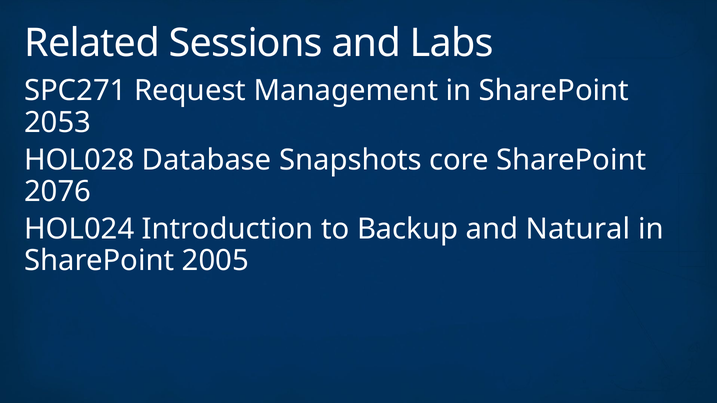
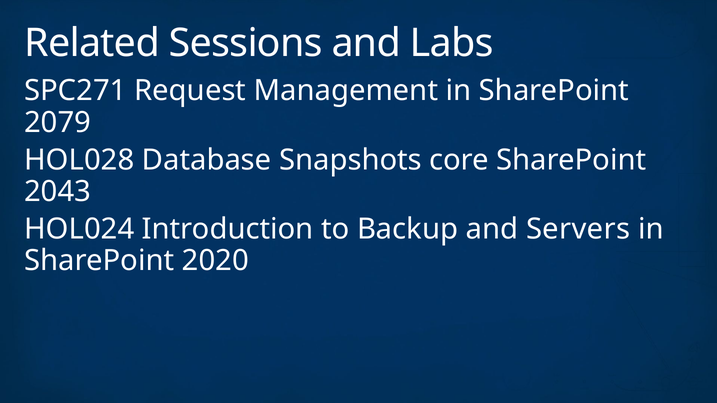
2053: 2053 -> 2079 (58, 122)
2076: 2076 -> 2043 (58, 192)
Natural: Natural -> Servers (578, 229)
2005: 2005 -> 2020 (215, 261)
